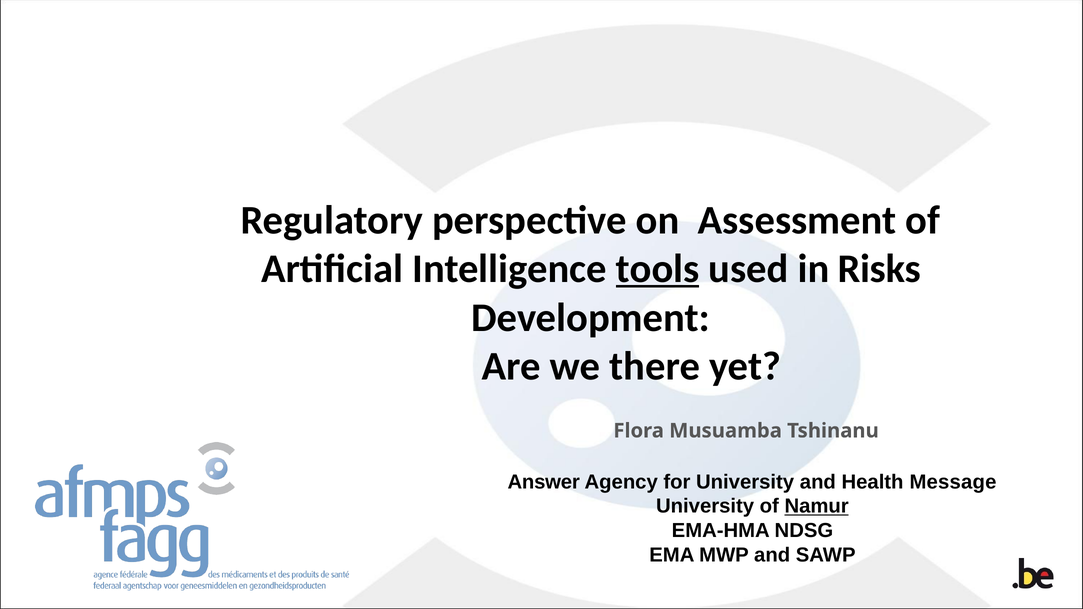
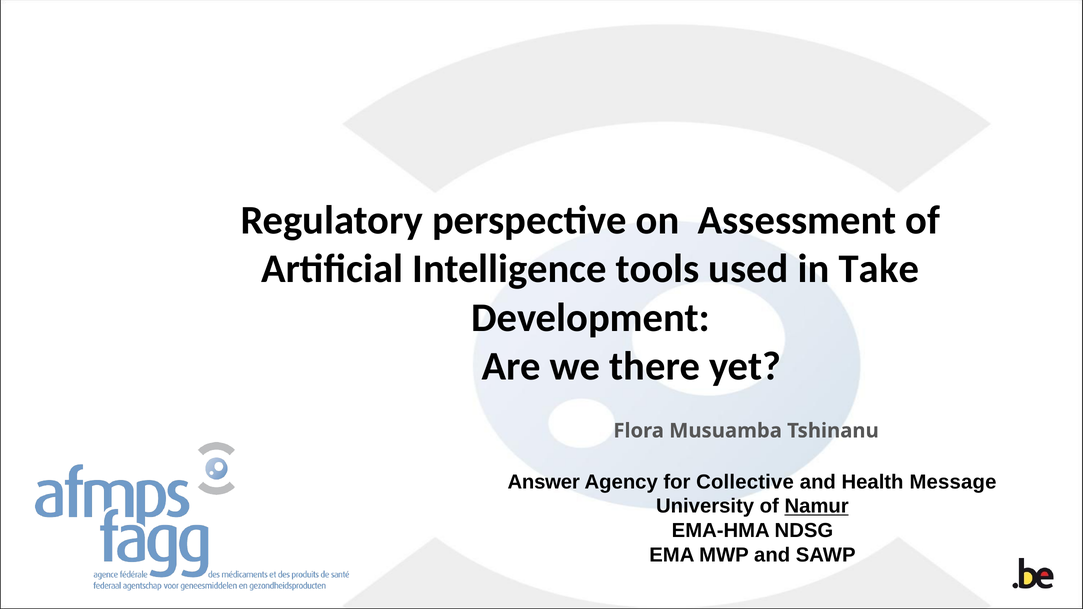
tools underline: present -> none (658, 269)
Risks: Risks -> Take (879, 269)
for University: University -> Collective (745, 482)
